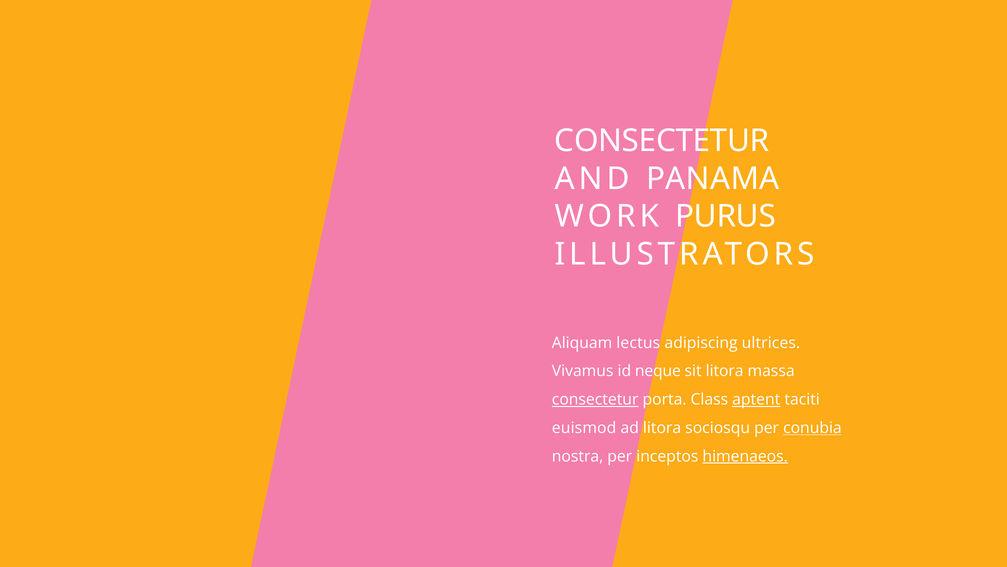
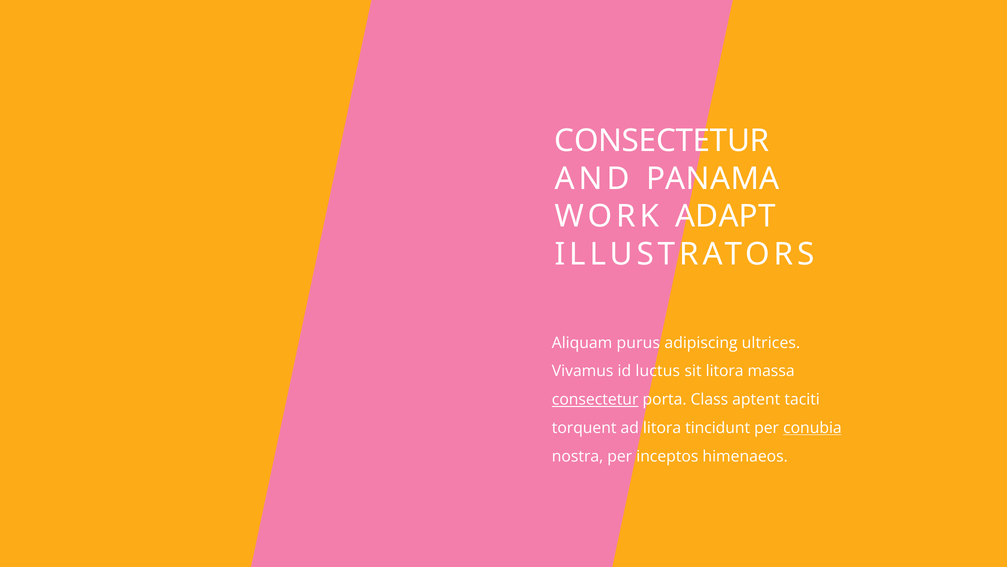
PURUS: PURUS -> ADAPT (725, 216)
lectus: lectus -> purus (638, 343)
neque: neque -> luctus (658, 371)
aptent underline: present -> none (756, 399)
euismod: euismod -> torquent (584, 428)
sociosqu: sociosqu -> tincidunt (718, 428)
himenaeos underline: present -> none (745, 456)
